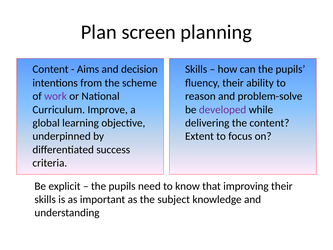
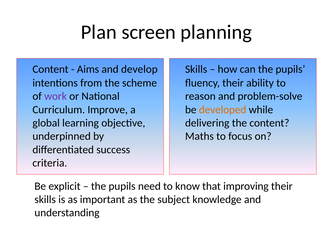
decision: decision -> develop (139, 69)
developed colour: purple -> orange (223, 110)
Extent: Extent -> Maths (199, 136)
